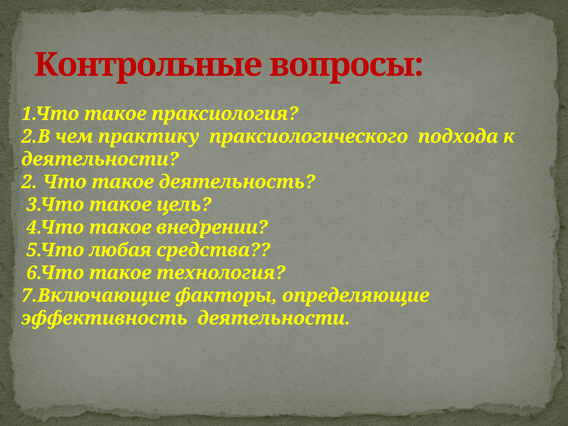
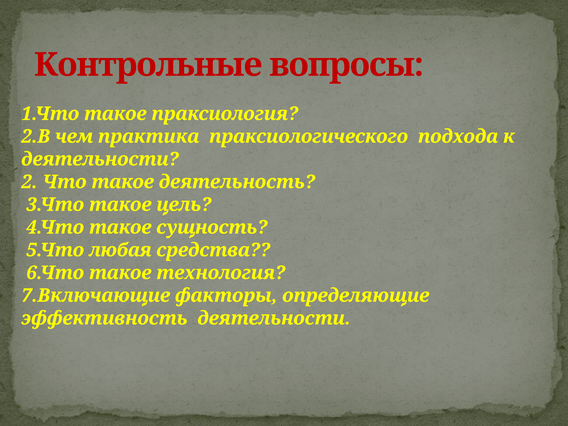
практику: практику -> практика (149, 136)
внедрении: внедрении -> сущность (212, 227)
